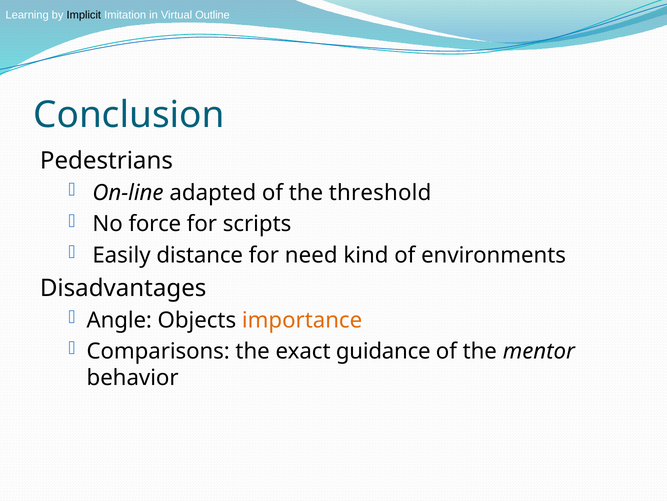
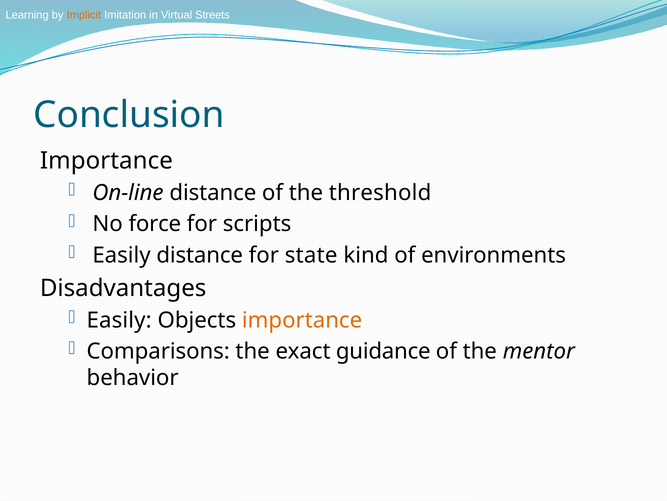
Implicit colour: black -> orange (84, 15)
Outline: Outline -> Streets (212, 15)
Pedestrians: Pedestrians -> Importance (106, 161)
On-line adapted: adapted -> distance (213, 193)
need: need -> state (311, 255)
Angle: Angle -> Easily (119, 320)
